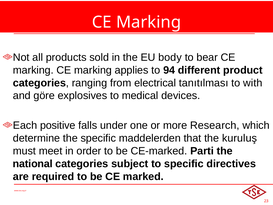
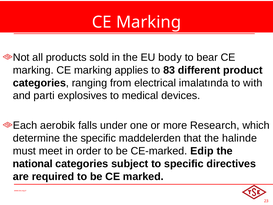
94: 94 -> 83 (169, 70)
tanıtılması: tanıtılması -> imalatında (204, 83)
göre: göre -> parti (44, 96)
positive: positive -> aerobik (58, 125)
kuruluş: kuruluş -> halinde (240, 138)
Parti: Parti -> Edip (202, 151)
